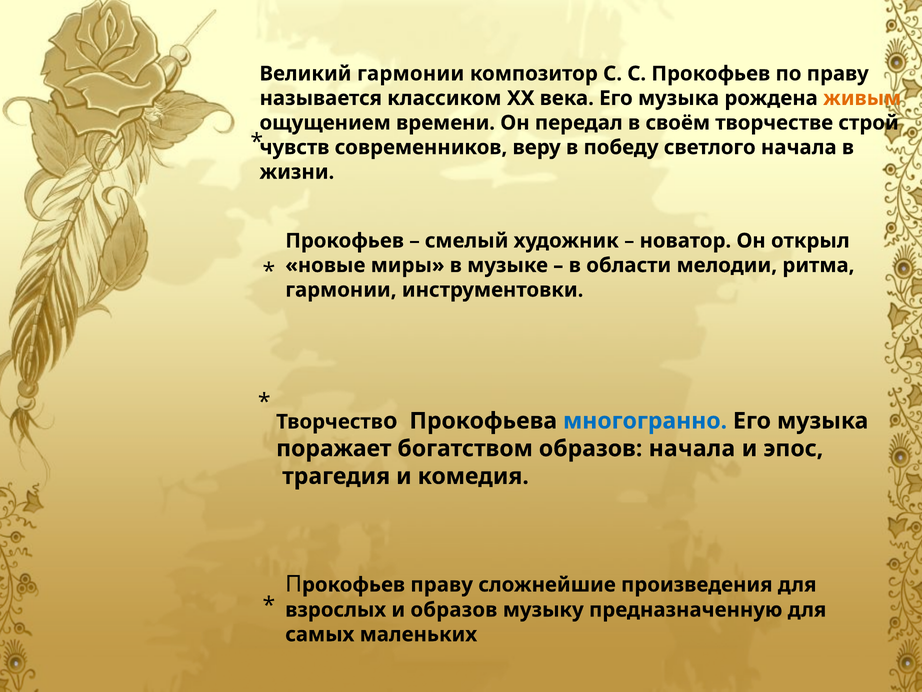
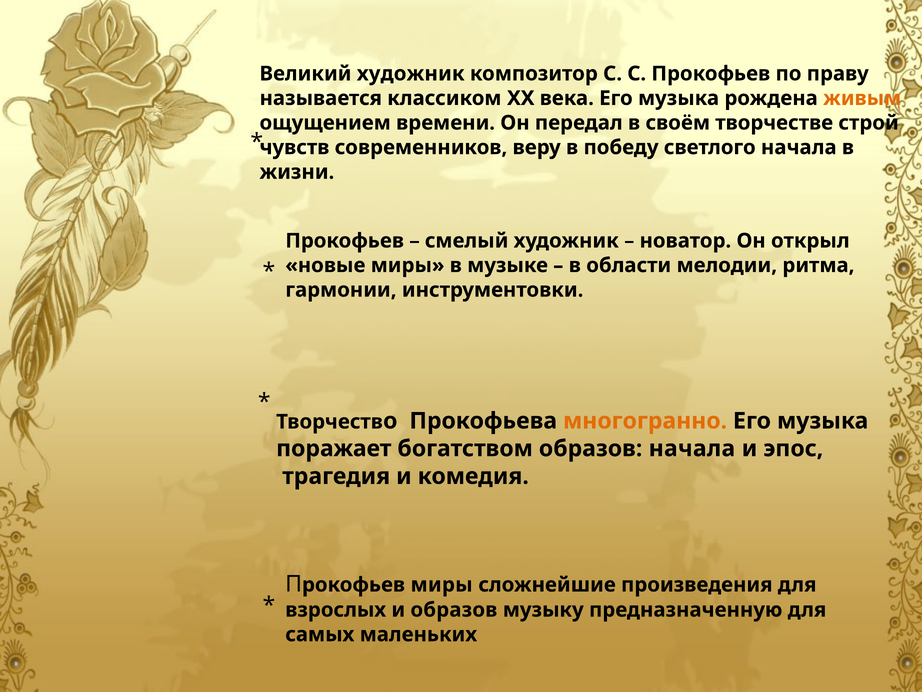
Великий гармонии: гармонии -> художник (411, 74)
многогранно colour: blue -> orange (645, 421)
праву: праву -> миры (442, 584)
